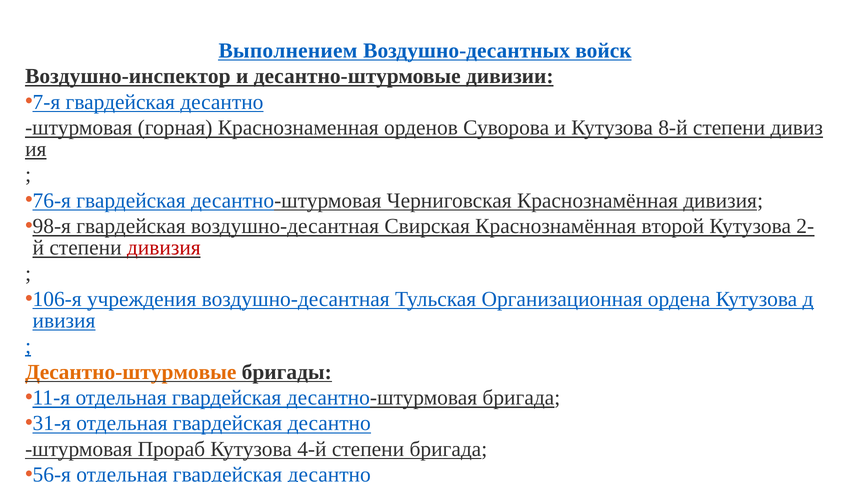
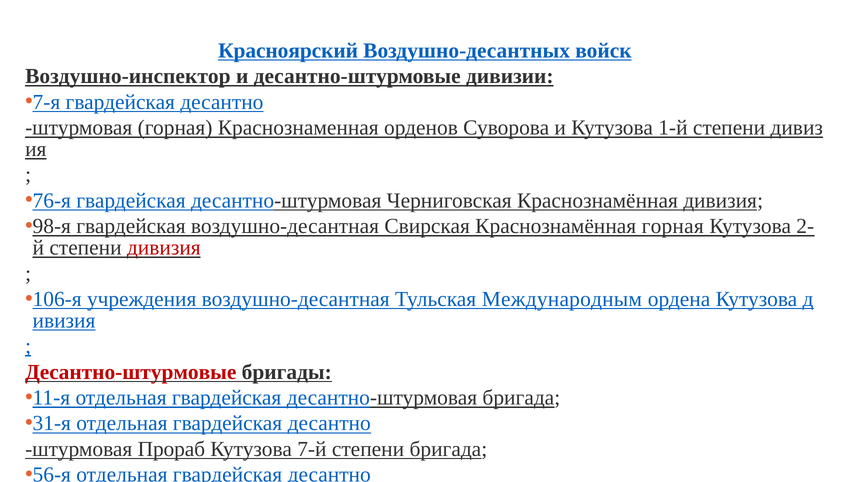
Выполнением: Выполнением -> Красноярский (288, 51)
8-й: 8-й -> 1-й (673, 128)
Краснознамённая второй: второй -> горная (673, 226)
Организационная: Организационная -> Международным (562, 299)
Десантно-штурмовые colour: orange -> red (131, 372)
4-й: 4-й -> 7-й (312, 449)
